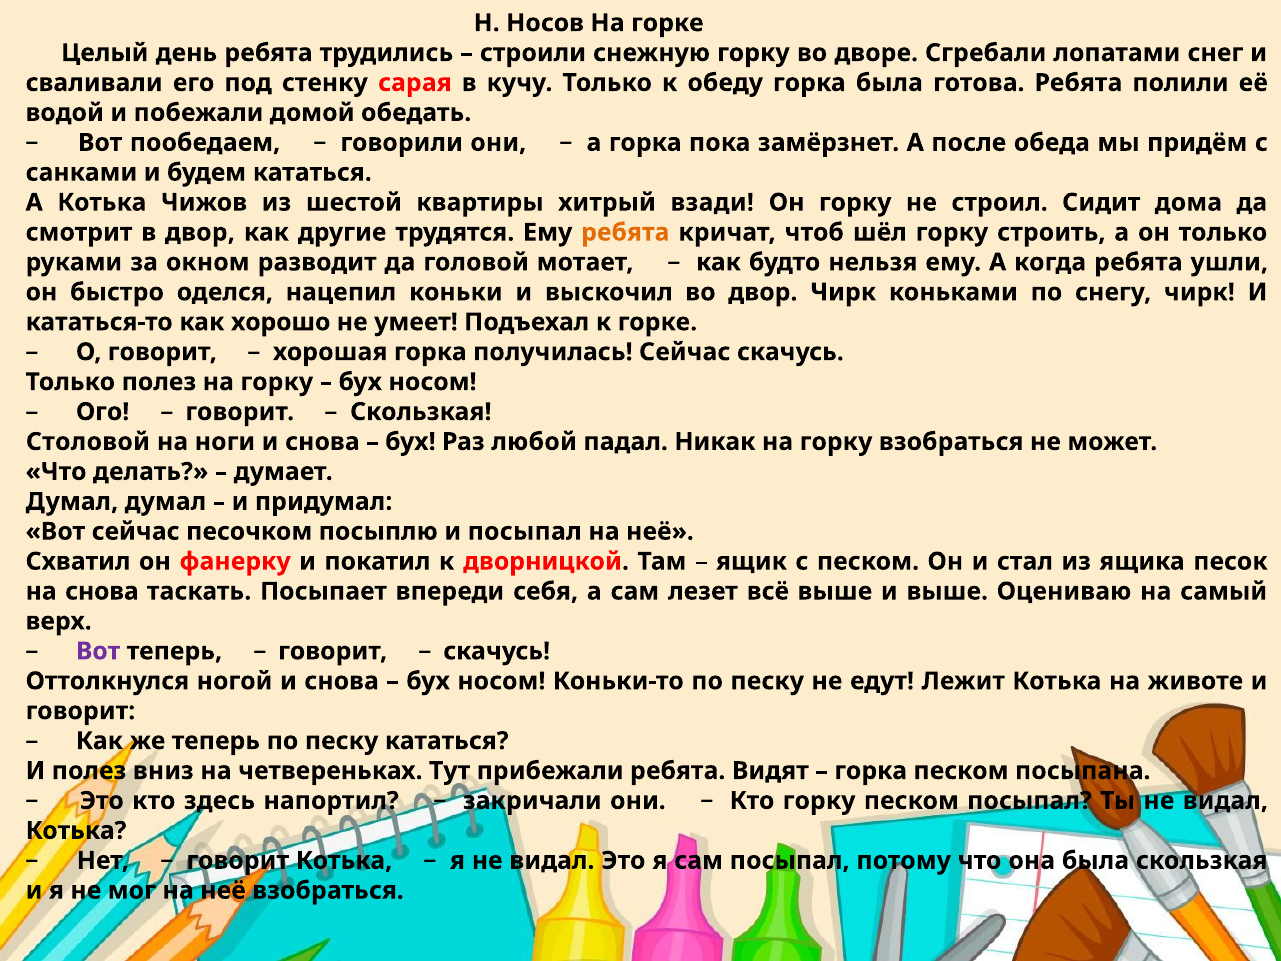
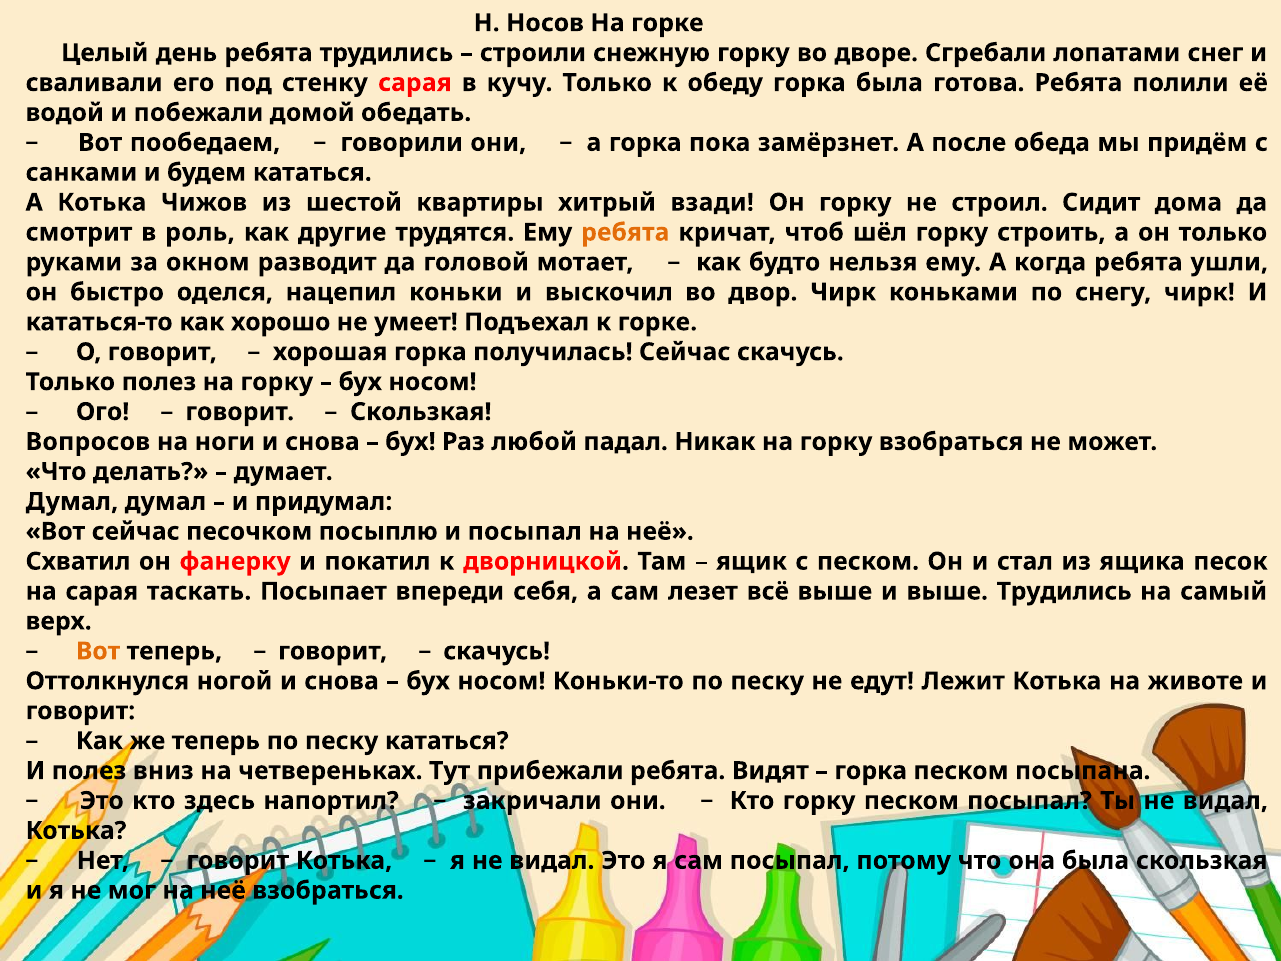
в двор: двор -> роль (200, 232)
Столовой: Столовой -> Вопросов (88, 442)
на снова: снова -> сарая (102, 591)
выше Оцениваю: Оцениваю -> Трудились (1064, 591)
Вот colour: purple -> orange (98, 651)
